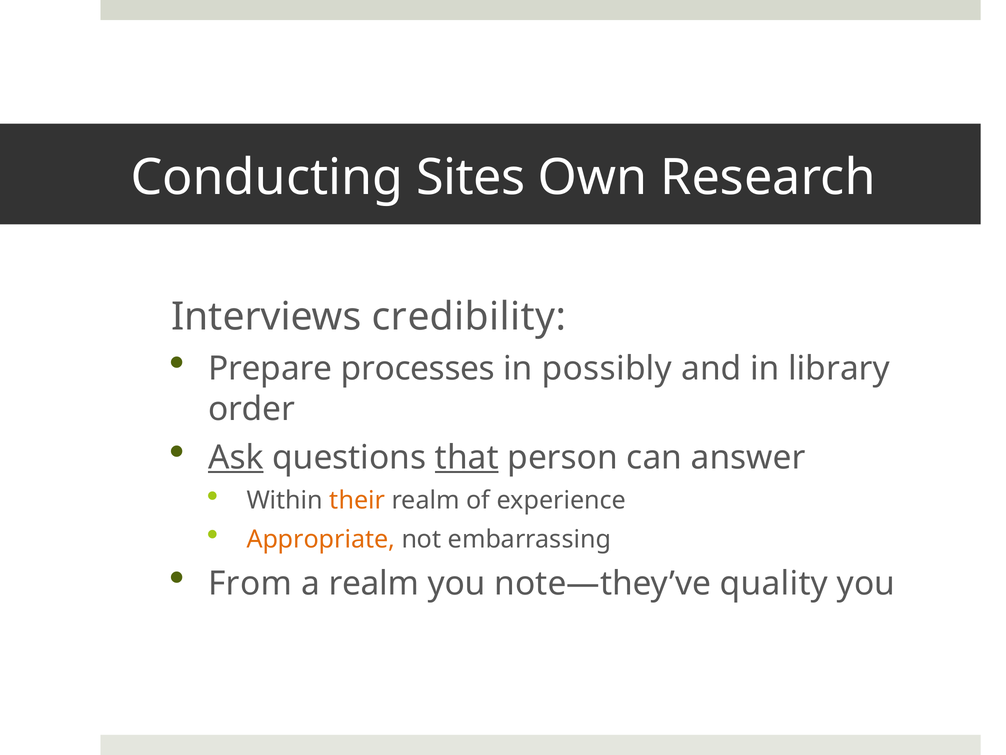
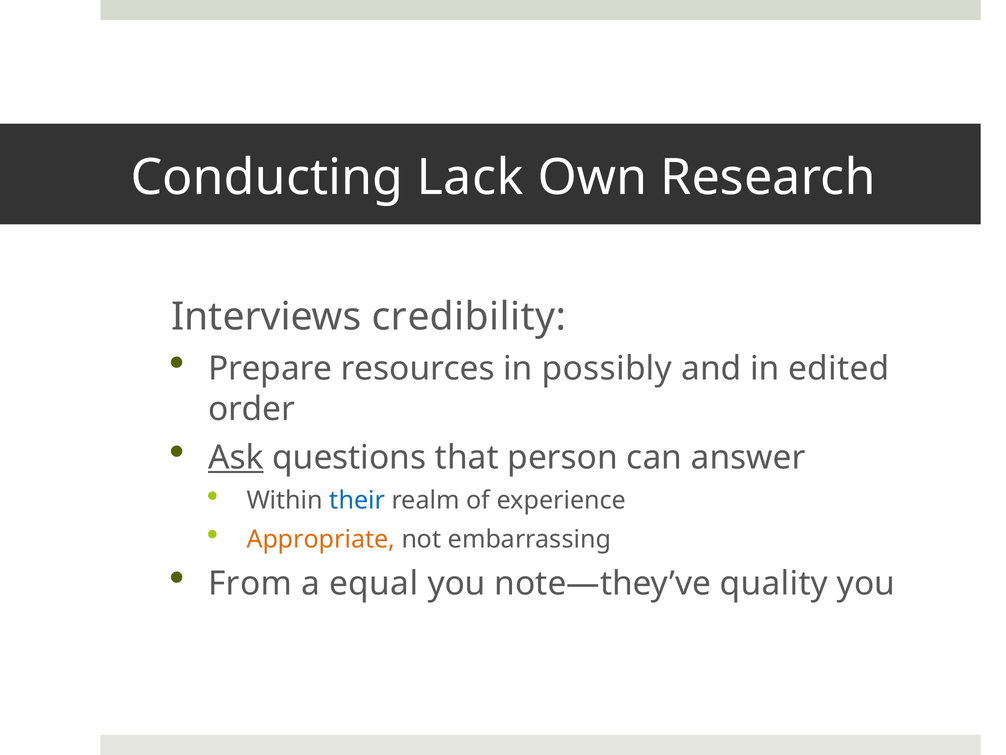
Sites: Sites -> Lack (470, 177)
processes: processes -> resources (418, 368)
library: library -> edited (839, 368)
that underline: present -> none (467, 457)
their colour: orange -> blue (357, 500)
a realm: realm -> equal (374, 583)
